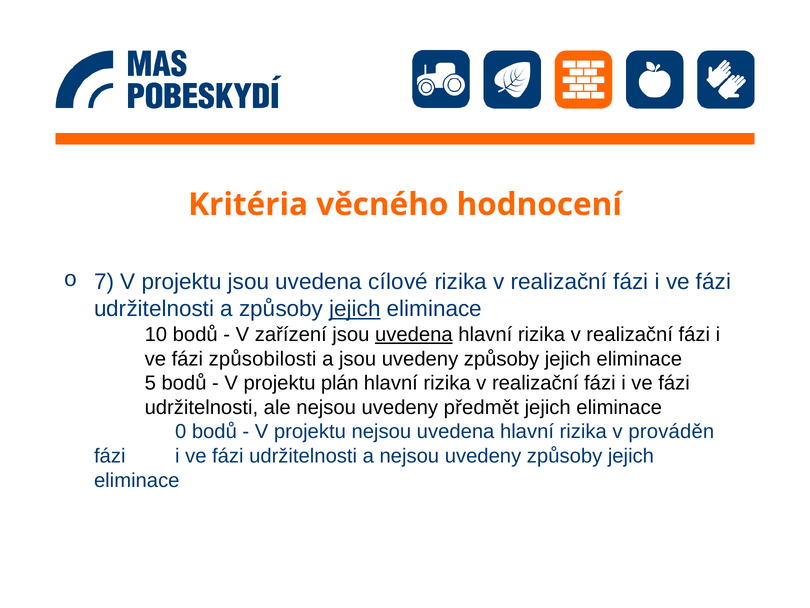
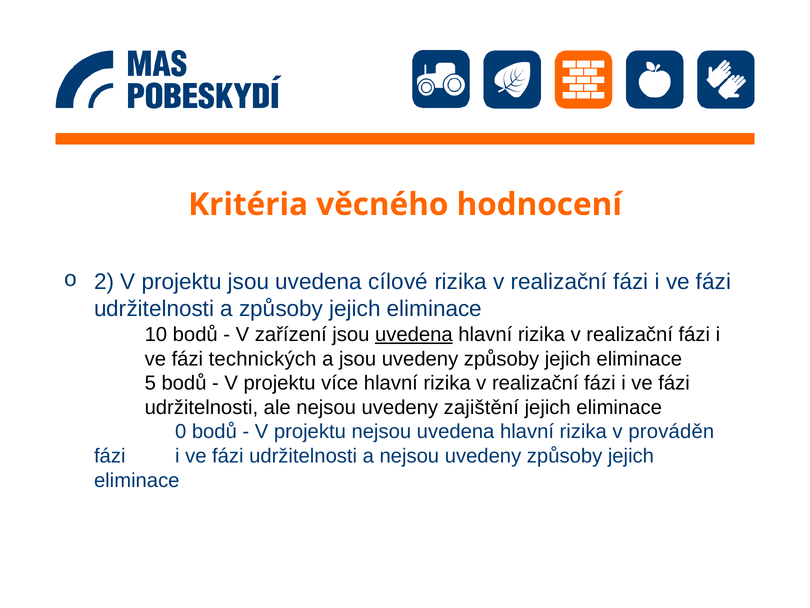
7: 7 -> 2 (104, 282)
jejich underline: present -> none (355, 309)
způsobilosti: způsobilosti -> technických (263, 359)
plán: plán -> více (340, 383)
předmět: předmět -> zajištění (481, 407)
